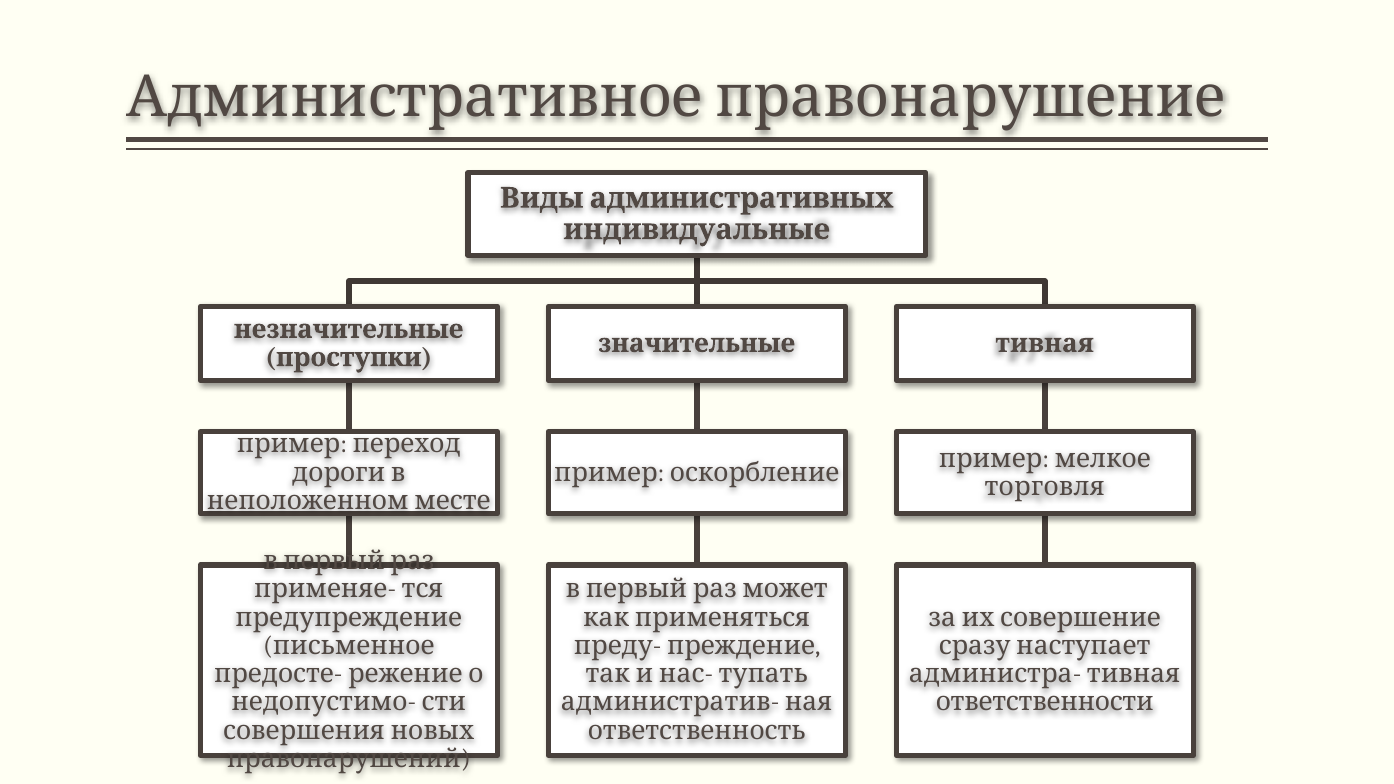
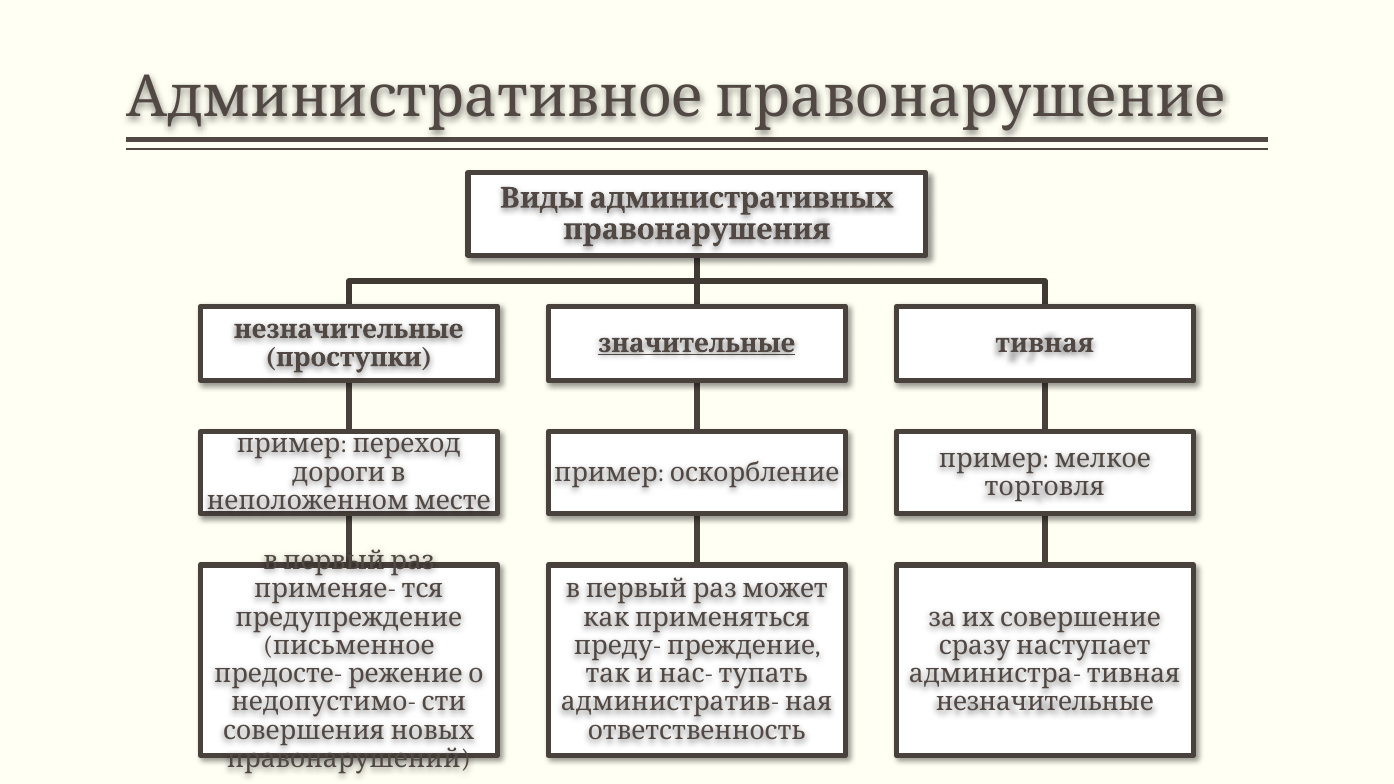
индивидуальные: индивидуальные -> правонарушения (697, 230)
значительные underline: none -> present (697, 343)
ответственности: ответственности -> незначительные (1045, 702)
